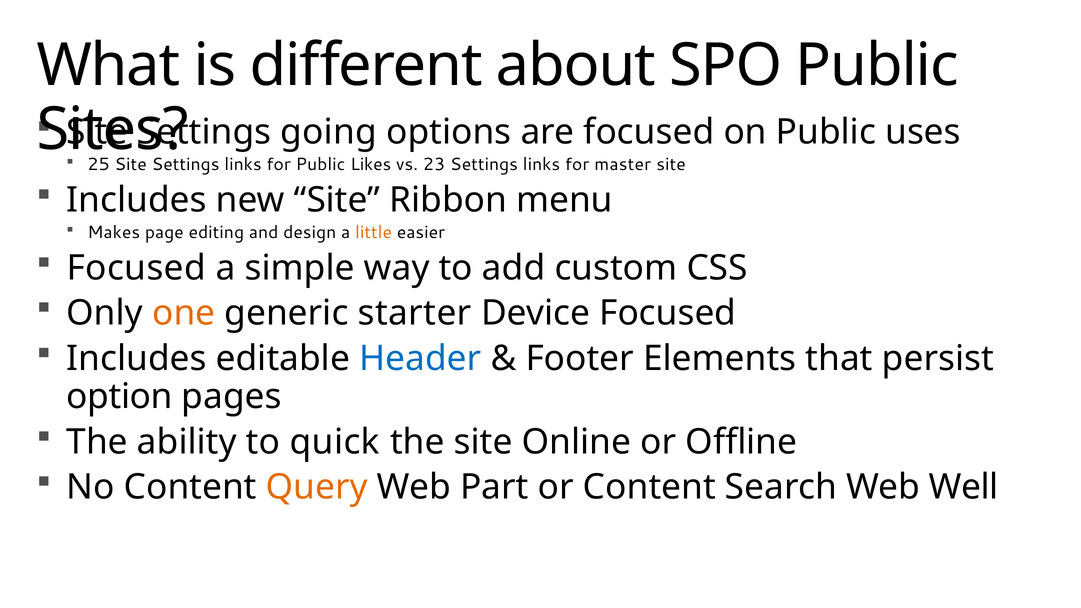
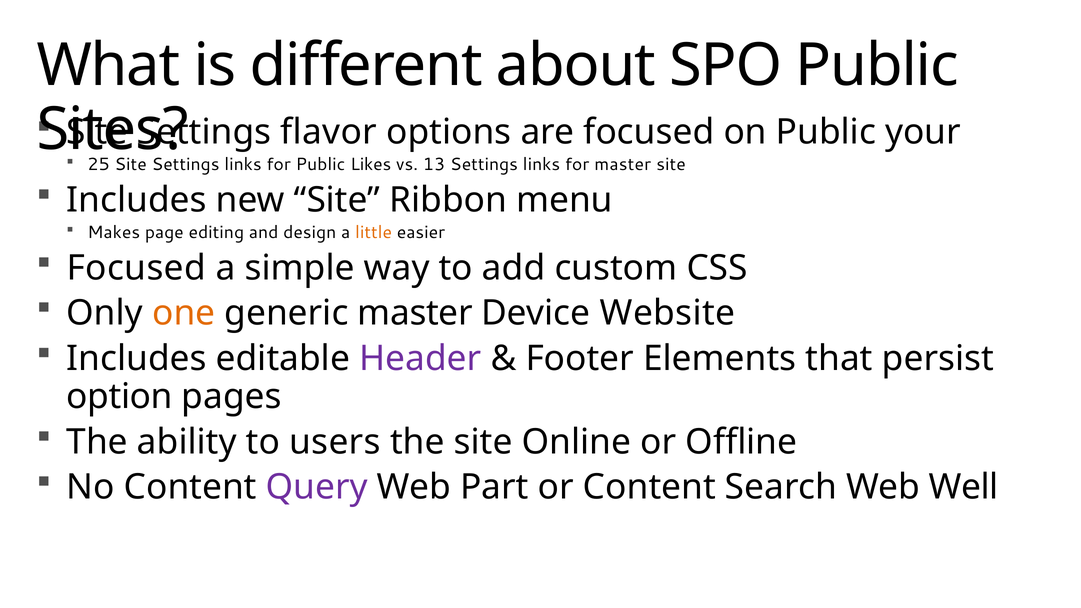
going: going -> flavor (329, 132)
uses: uses -> your (923, 132)
23: 23 -> 13 (434, 164)
generic starter: starter -> master (415, 313)
Device Focused: Focused -> Website (668, 313)
Header colour: blue -> purple (420, 358)
quick: quick -> users (335, 442)
Query colour: orange -> purple (317, 487)
